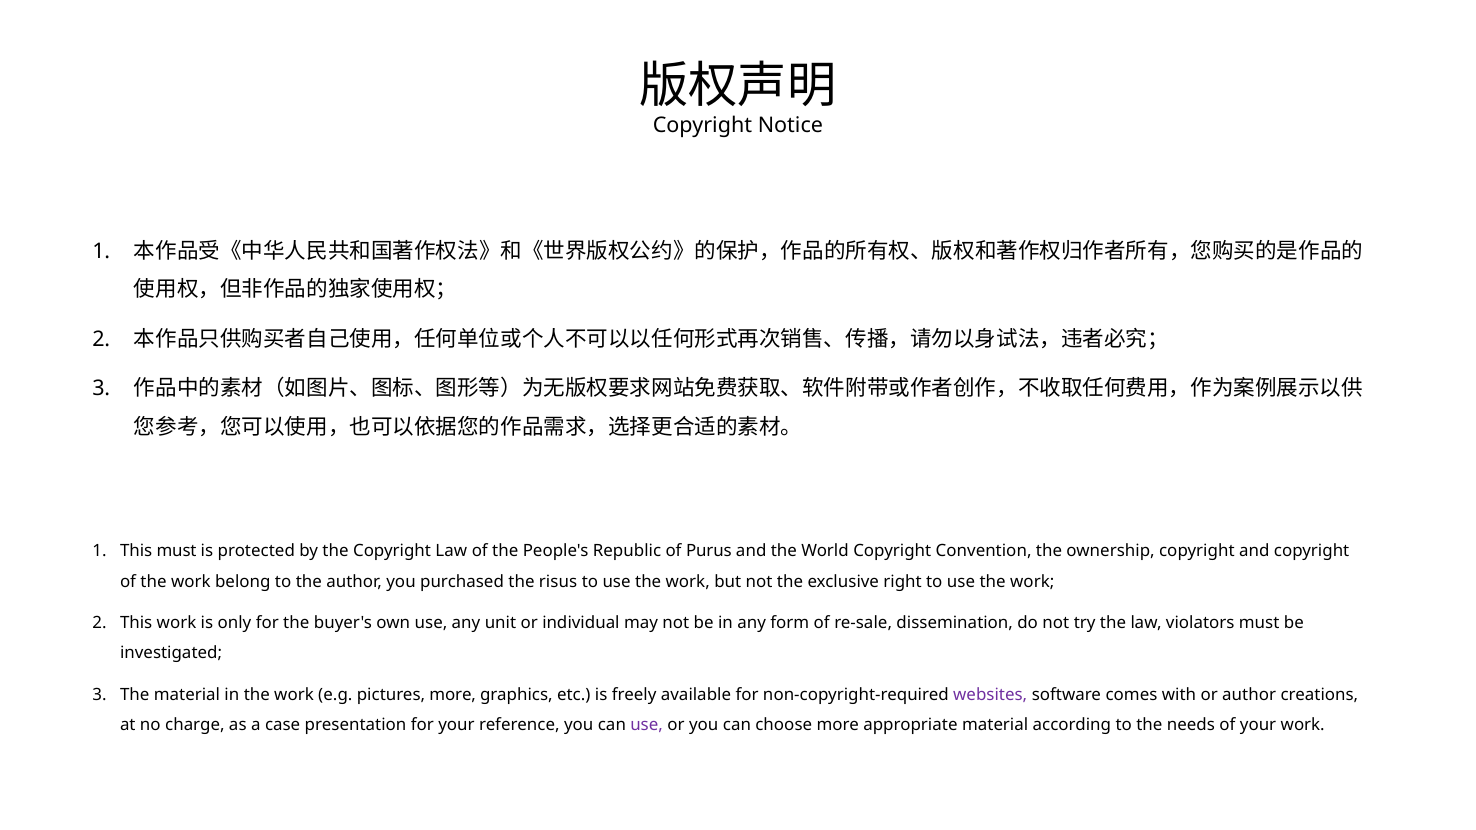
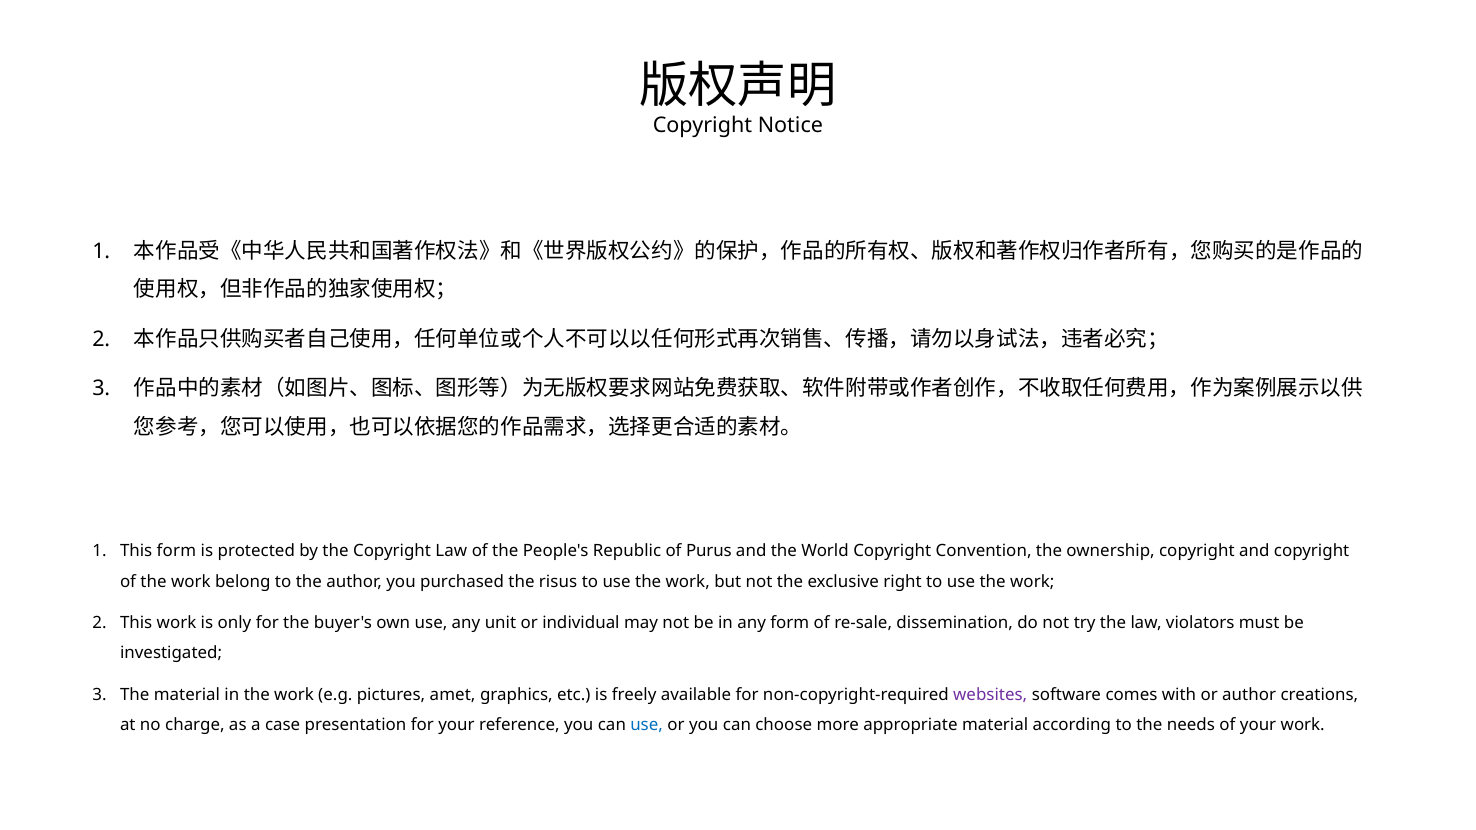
This must: must -> form (176, 551)
pictures more: more -> amet (453, 695)
use colour: purple -> blue (647, 725)
